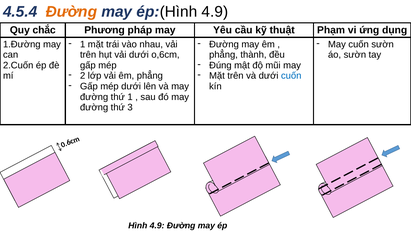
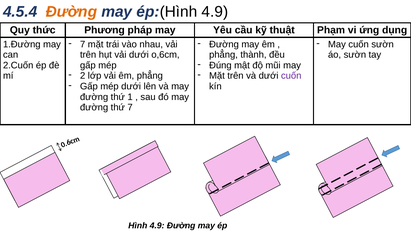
chắc: chắc -> thức (44, 30)
1: 1 -> 7 (83, 44)
cuốn colour: blue -> purple (291, 76)
thứ 3: 3 -> 7 (130, 108)
